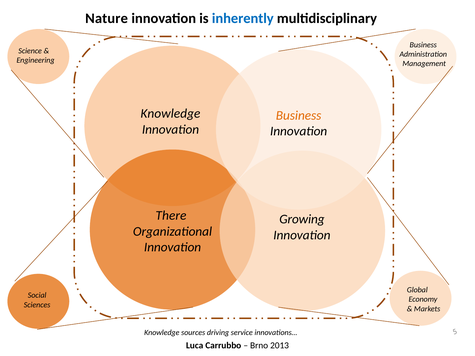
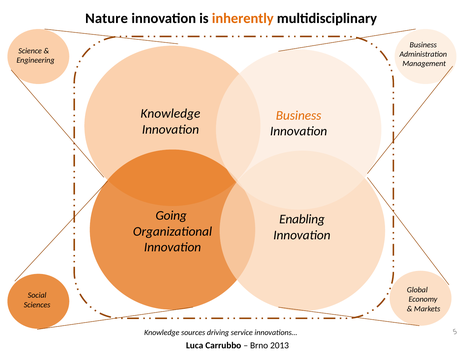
inherently colour: blue -> orange (243, 18)
There: There -> Going (171, 216)
Growing: Growing -> Enabling (302, 219)
